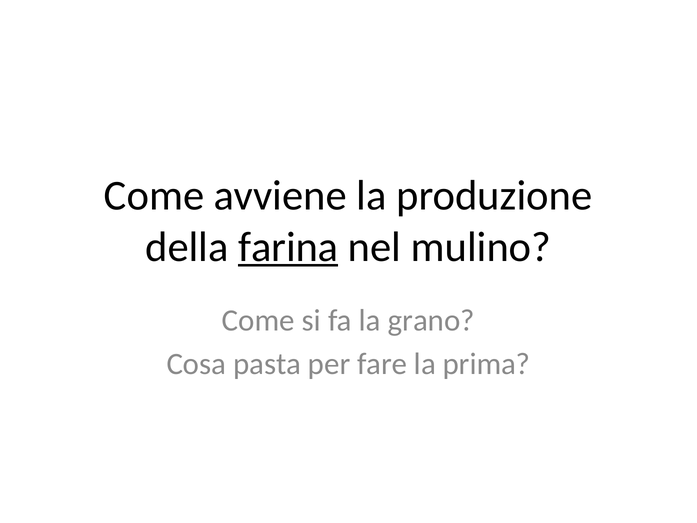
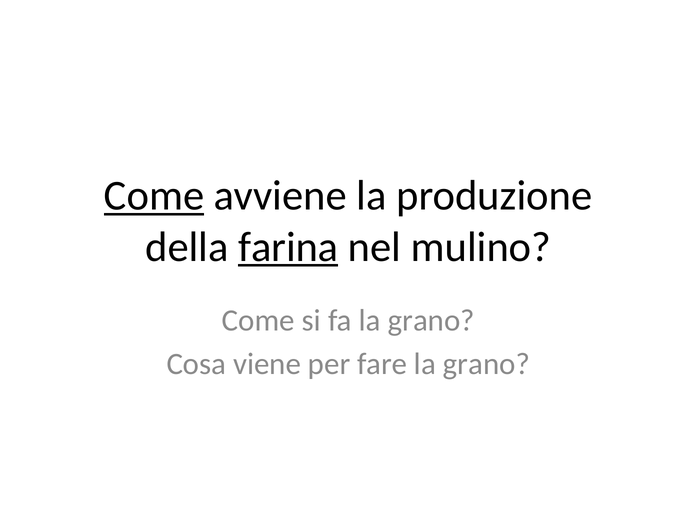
Come underline: none -> present (154, 196)
pasta: pasta -> viene (267, 364)
fare la prima: prima -> grano (486, 364)
